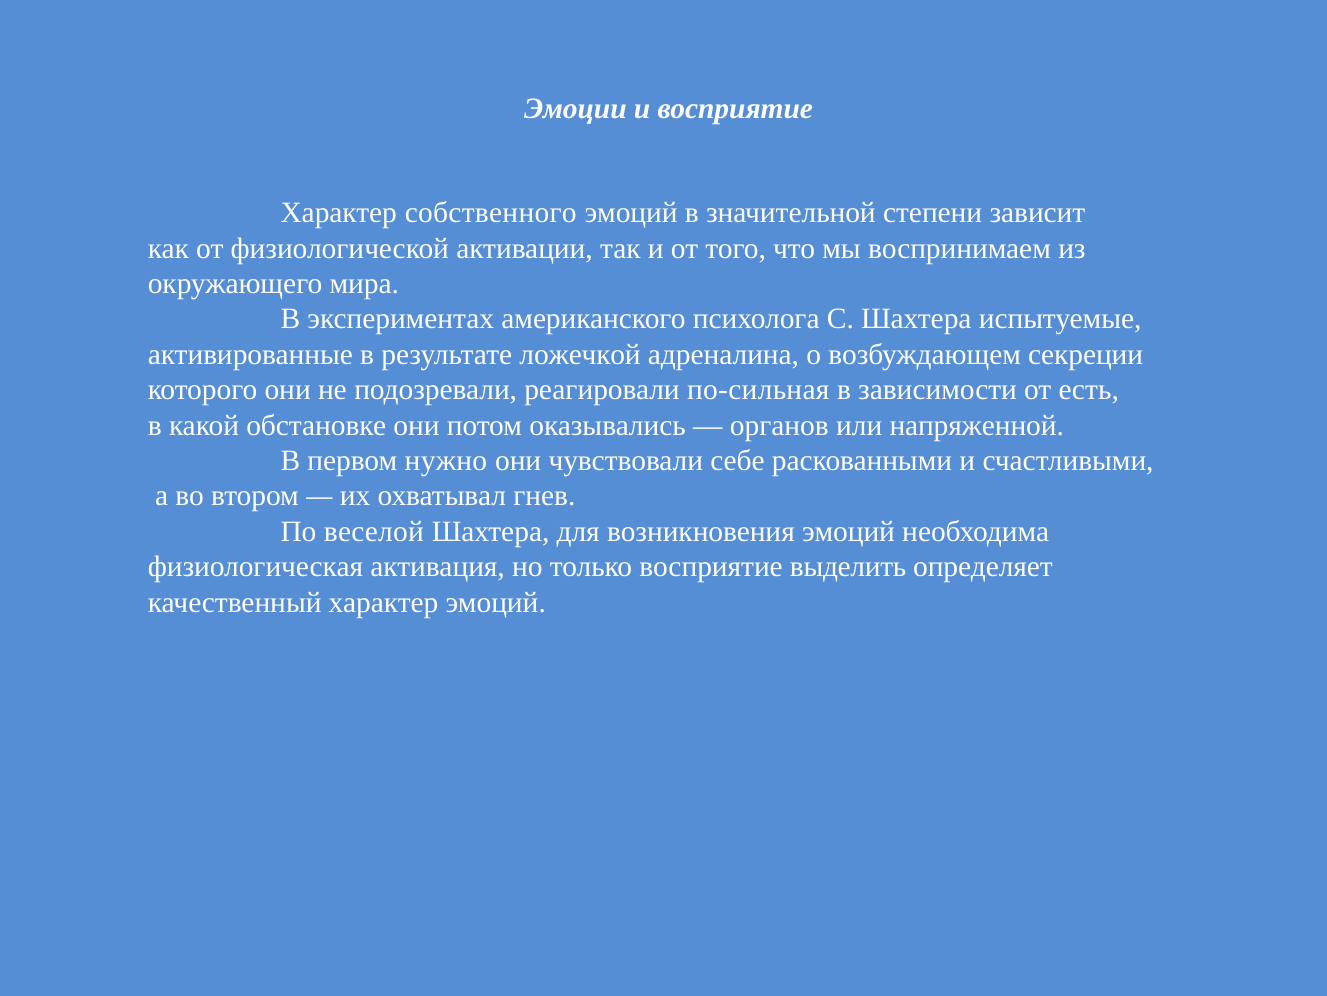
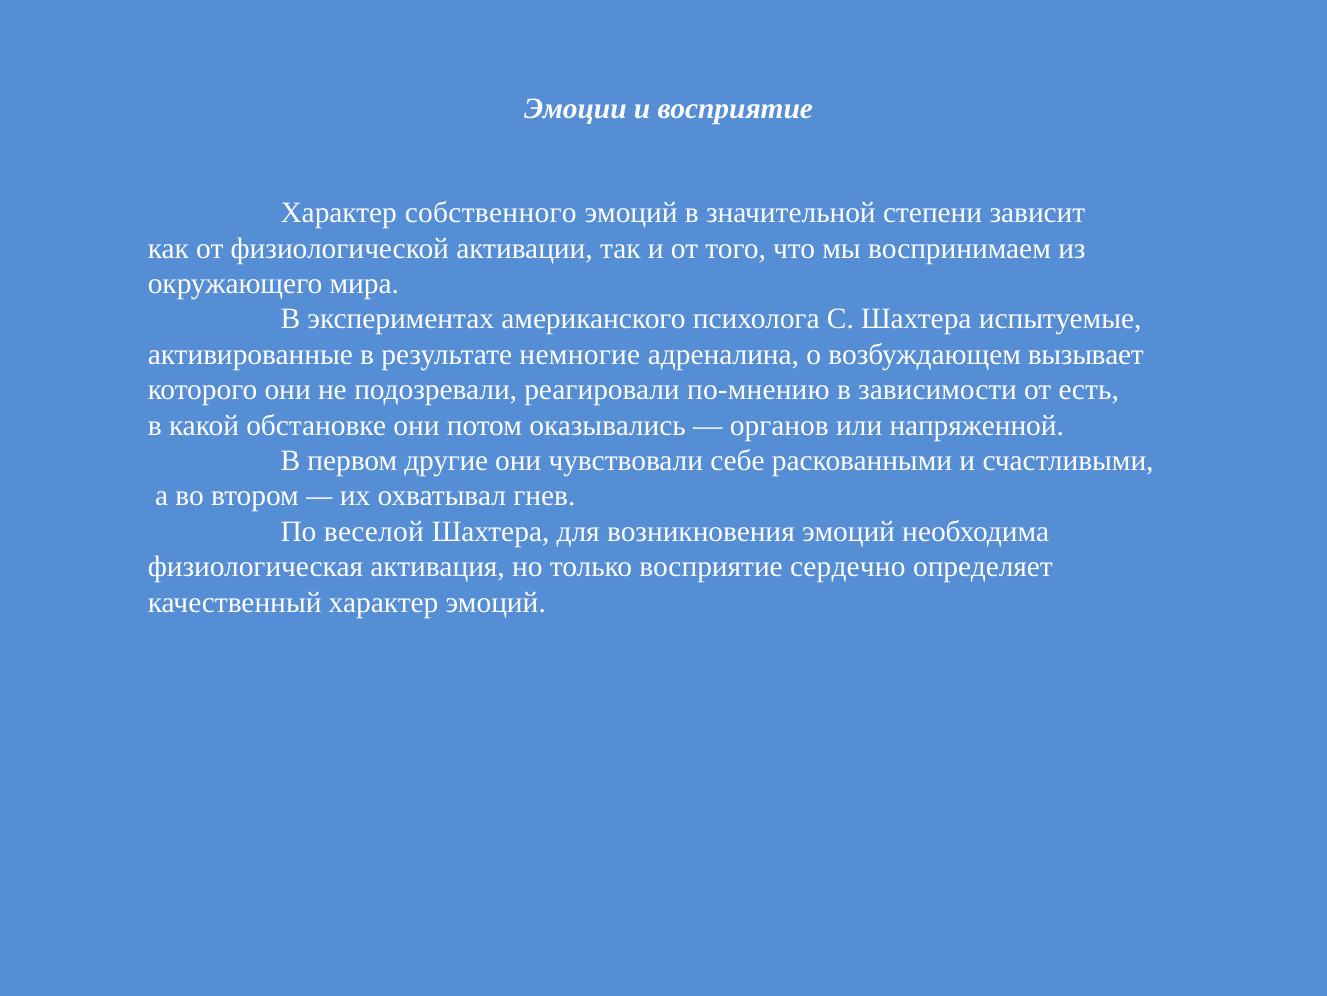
ложечкой: ложечкой -> немногие (580, 354)
секреции: секреции -> вызывает (1086, 354)
по-сильная: по-сильная -> по-мнению (758, 390)
нужно: нужно -> другие (446, 460)
выделить: выделить -> сердечно (848, 567)
